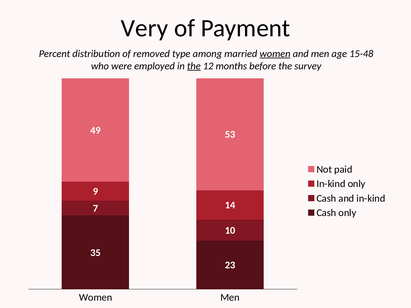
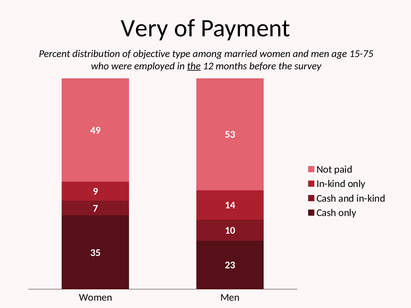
removed: removed -> objective (152, 54)
women underline: present -> none (275, 54)
15-48: 15-48 -> 15-75 (361, 54)
